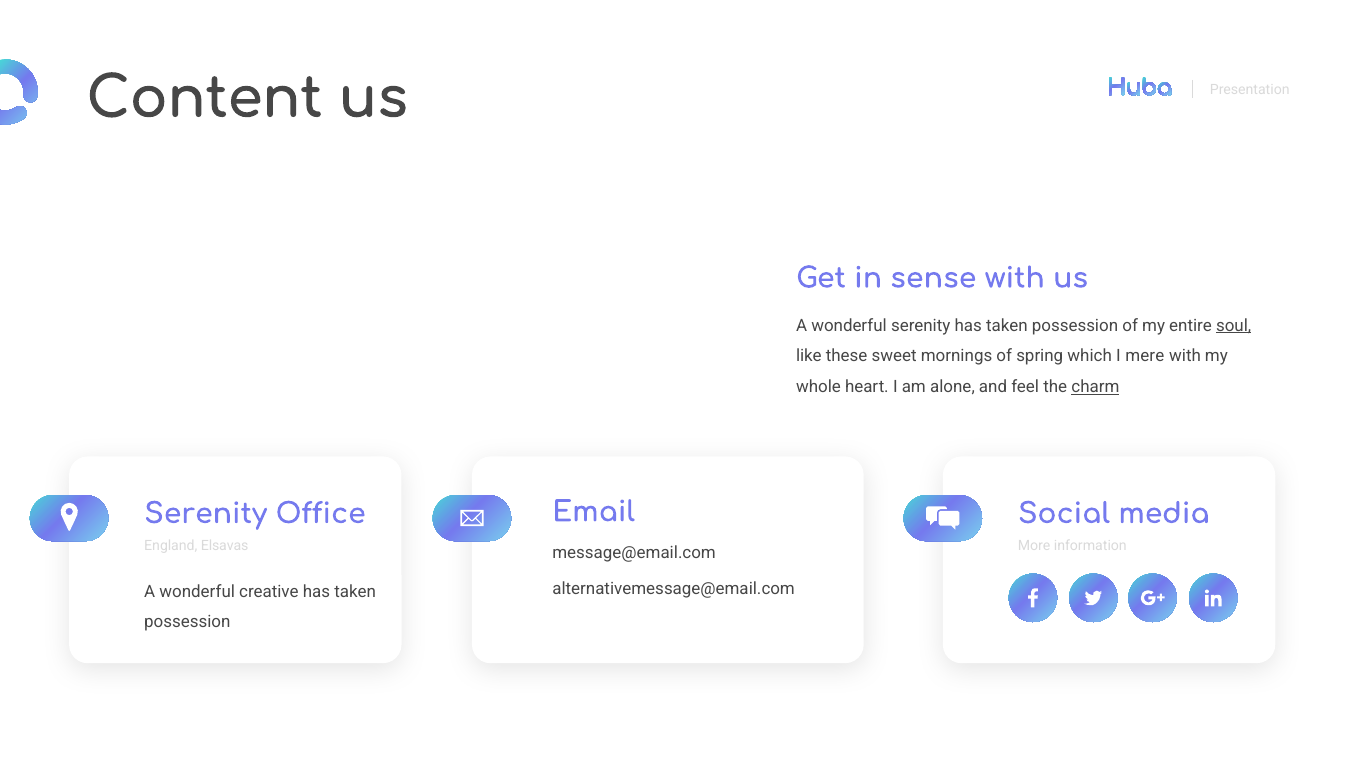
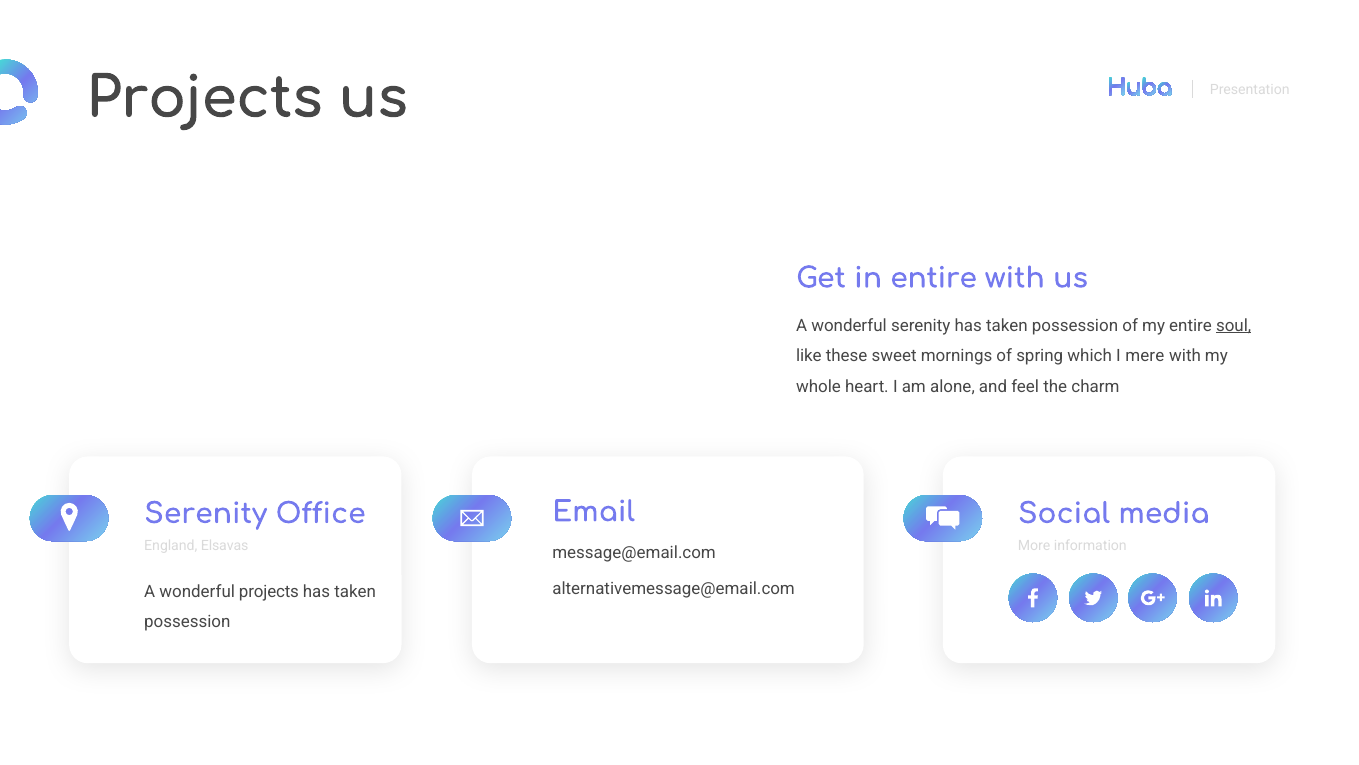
Content: Content -> Projects (204, 98)
in sense: sense -> entire (934, 278)
charm underline: present -> none (1095, 386)
wonderful creative: creative -> projects (269, 591)
